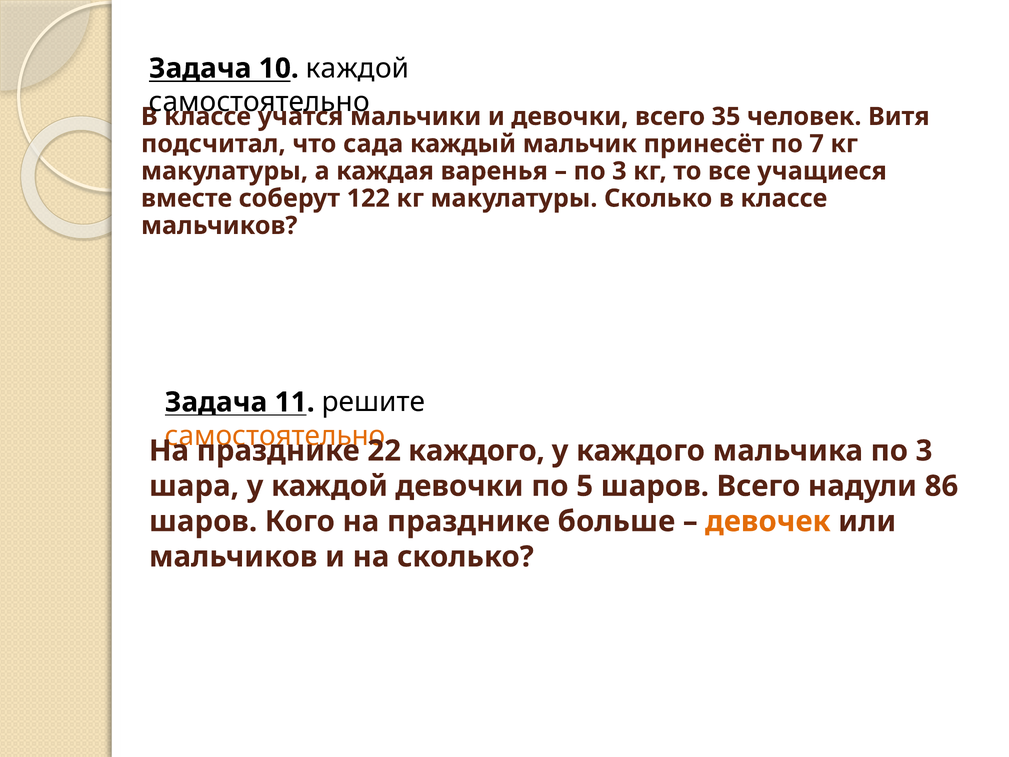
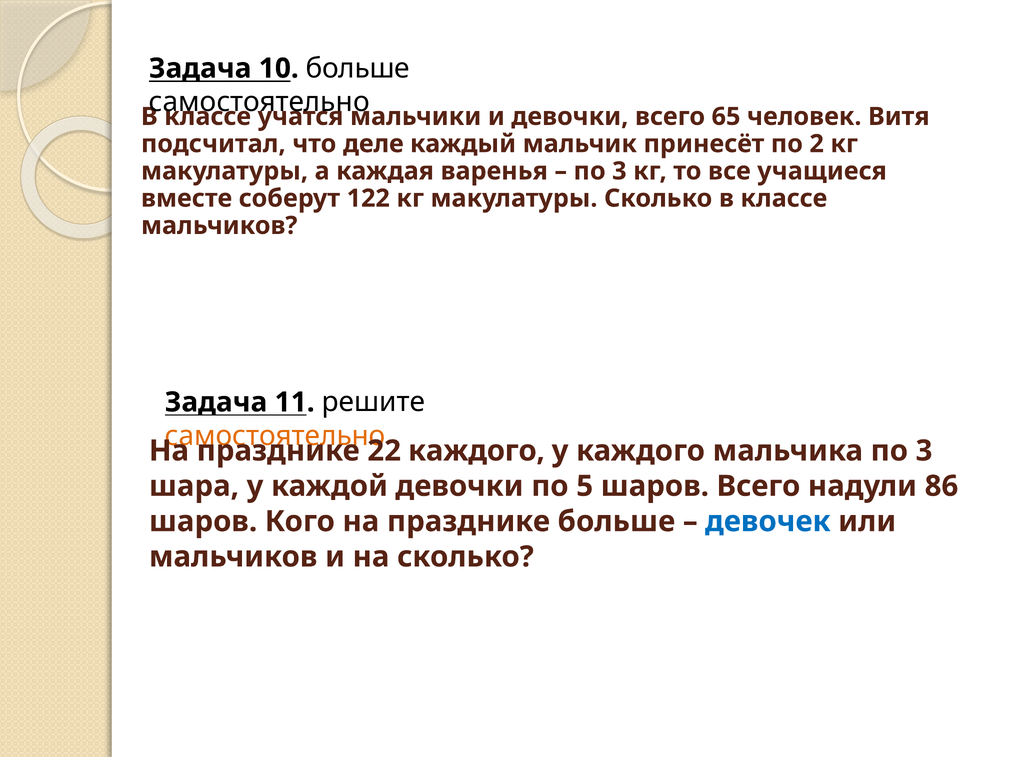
10 каждой: каждой -> больше (358, 68)
35: 35 -> 65 (726, 117)
сада: сада -> деле (373, 144)
7: 7 -> 2 (817, 144)
девочек colour: orange -> blue (768, 521)
